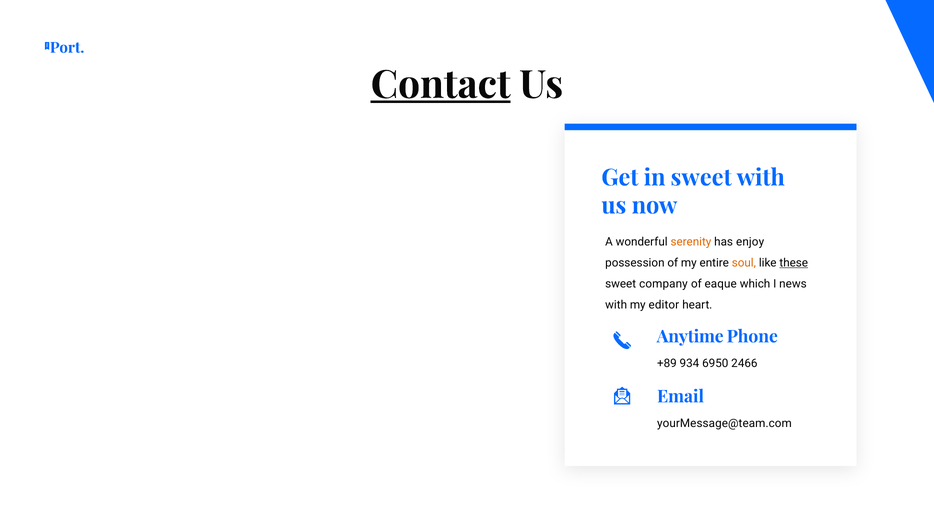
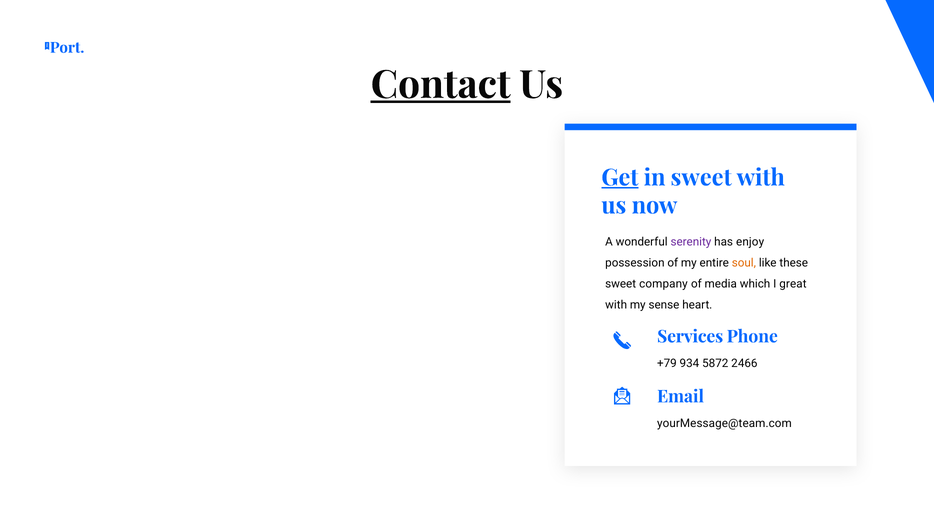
Get underline: none -> present (620, 178)
serenity colour: orange -> purple (691, 242)
these underline: present -> none (794, 263)
eaque: eaque -> media (721, 284)
news: news -> great (793, 284)
editor: editor -> sense (664, 305)
Anytime: Anytime -> Services (690, 337)
+89: +89 -> +79 (667, 364)
6950: 6950 -> 5872 (715, 364)
